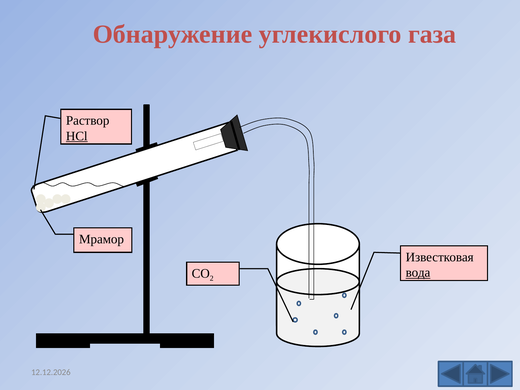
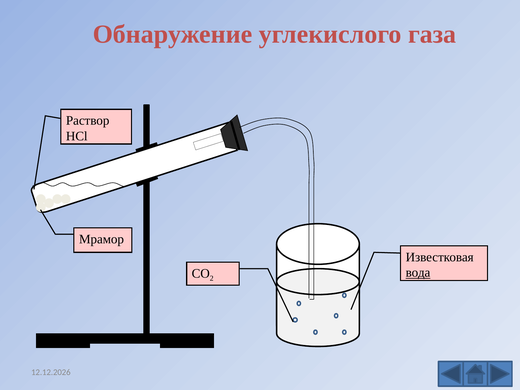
HCl underline: present -> none (77, 136)
